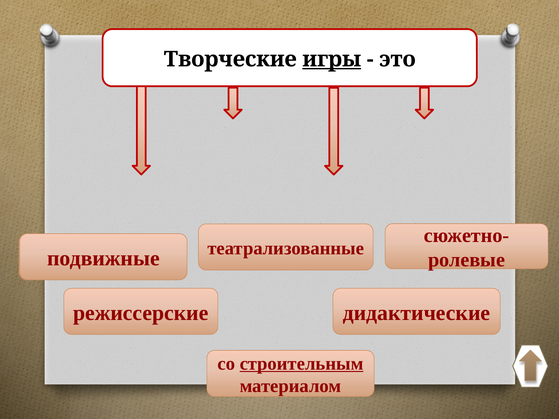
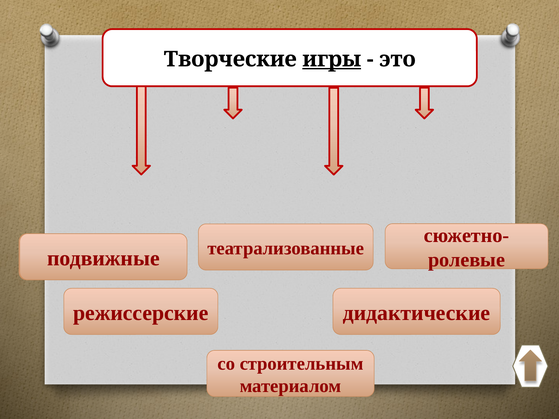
строительным underline: present -> none (302, 364)
